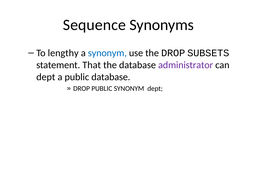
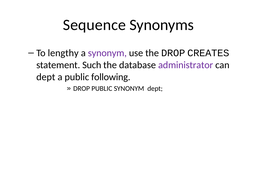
synonym colour: blue -> purple (107, 53)
SUBSETS: SUBSETS -> CREATES (208, 53)
That: That -> Such (92, 65)
public database: database -> following (111, 77)
